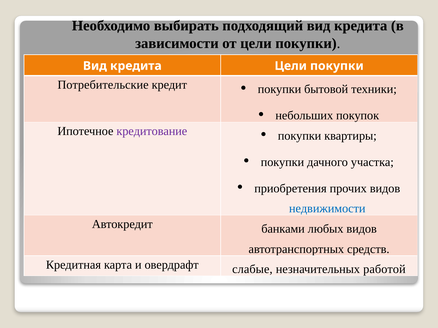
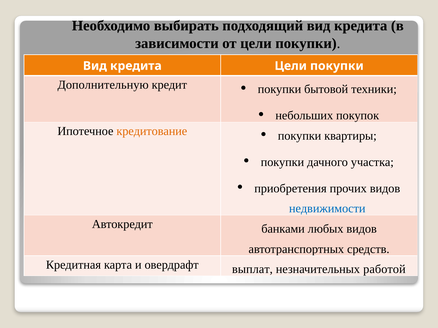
Потребительские: Потребительские -> Дополнительную (103, 85)
кредитование colour: purple -> orange (152, 131)
слабые: слабые -> выплат (252, 270)
